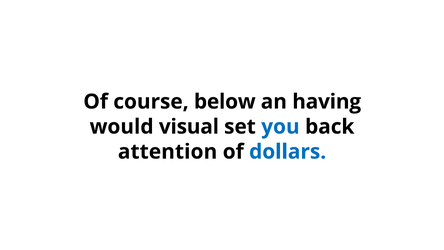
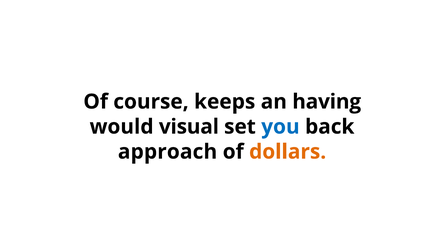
below: below -> keeps (225, 102)
attention: attention -> approach (168, 152)
dollars colour: blue -> orange (288, 152)
